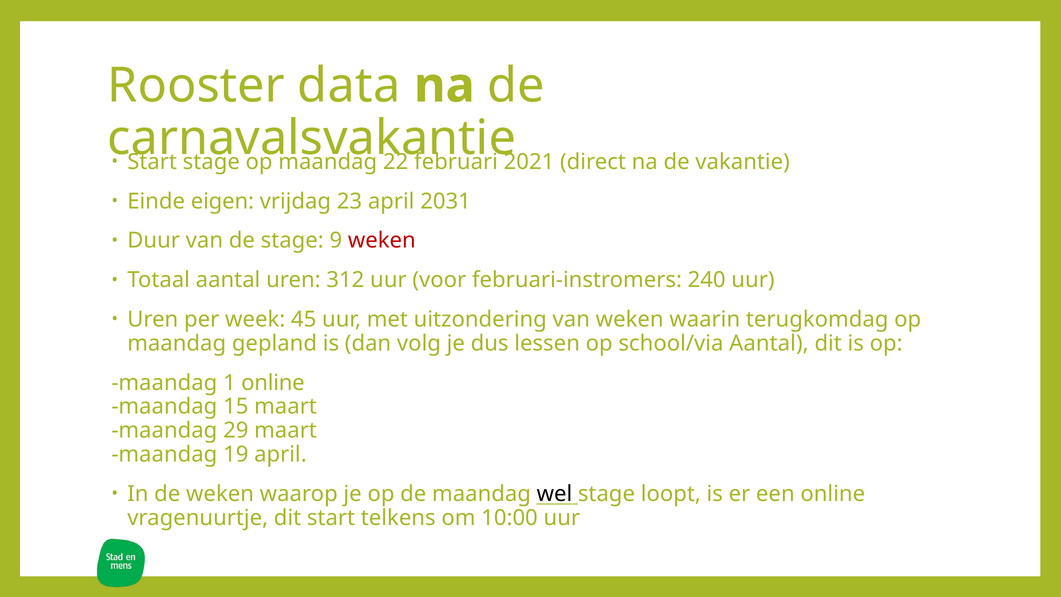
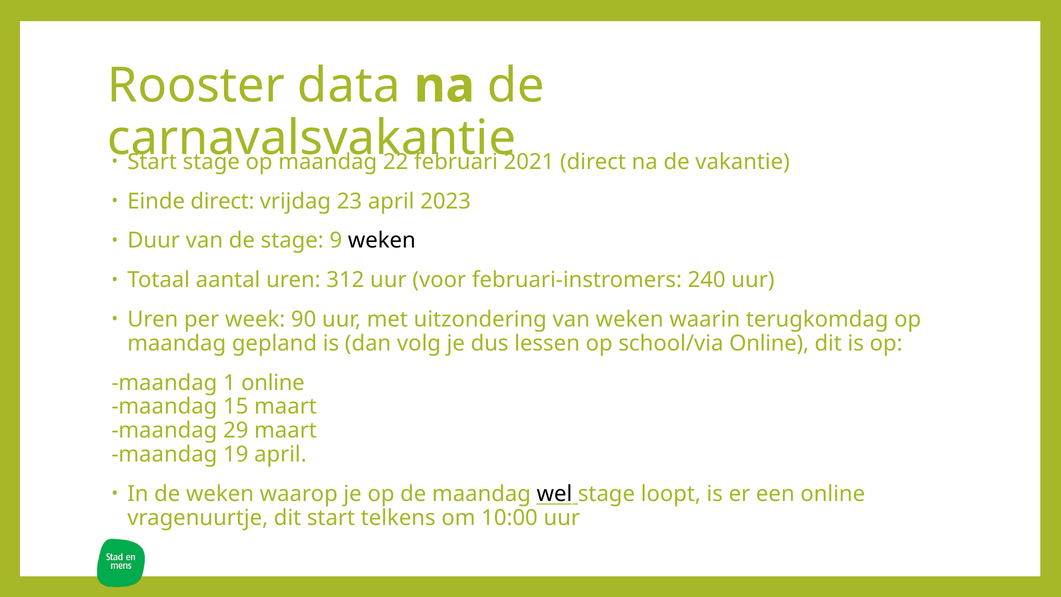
Einde eigen: eigen -> direct (222, 201)
2031: 2031 -> 2023 (446, 201)
weken colour: red -> black (382, 241)
45: 45 -> 90 (304, 319)
school/via Aantal: Aantal -> Online (769, 343)
